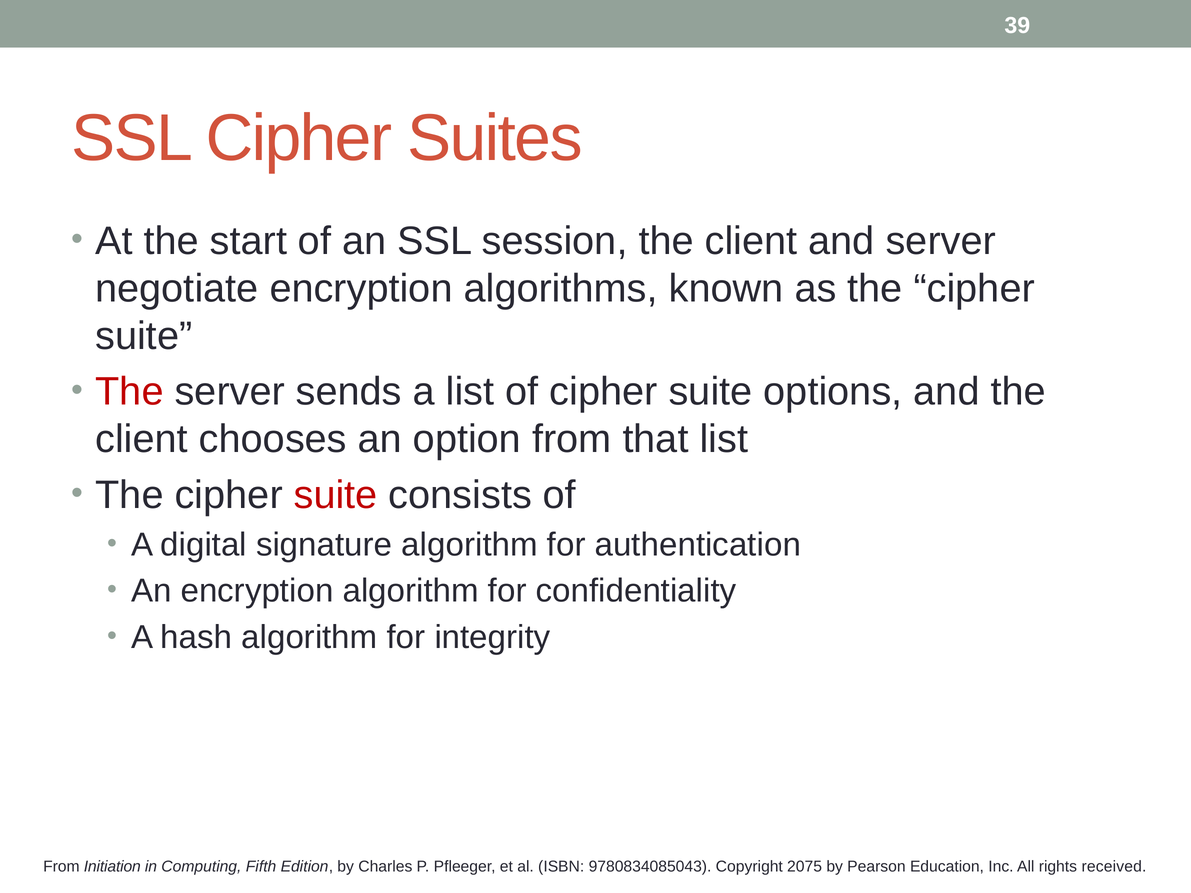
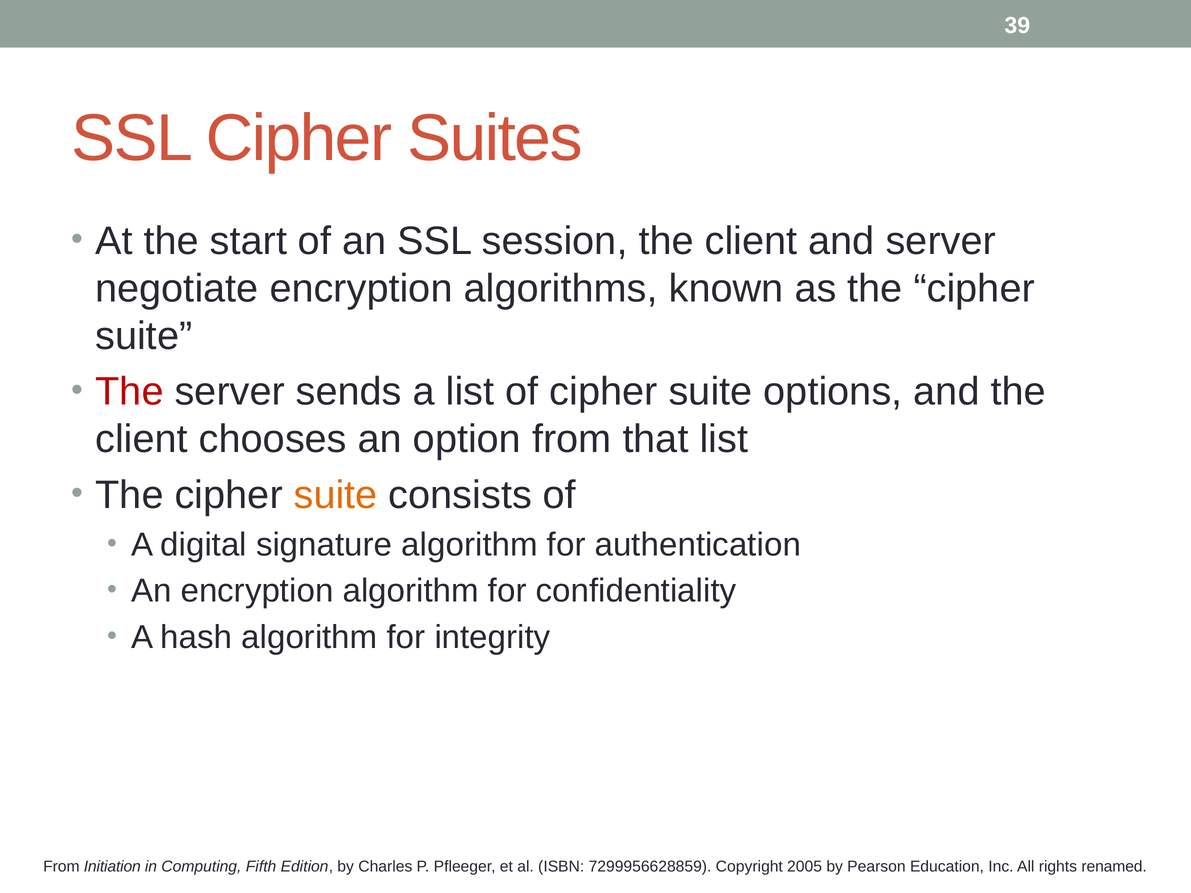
suite colour: red -> orange (336, 495)
9780834085043: 9780834085043 -> 7299956628859 (650, 867)
2075: 2075 -> 2005 (805, 867)
received: received -> renamed (1114, 867)
